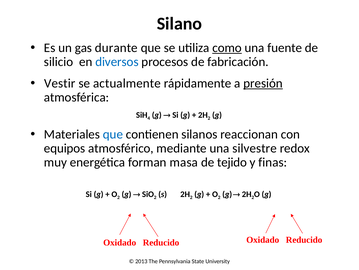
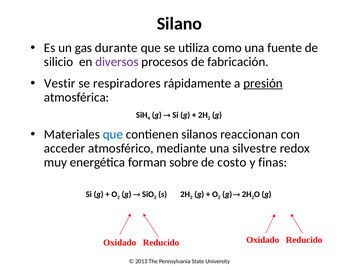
como underline: present -> none (227, 48)
diversos colour: blue -> purple (117, 62)
actualmente: actualmente -> respiradores (127, 83)
equipos: equipos -> acceder (65, 148)
masa: masa -> sobre (184, 162)
tejido: tejido -> costo (232, 162)
